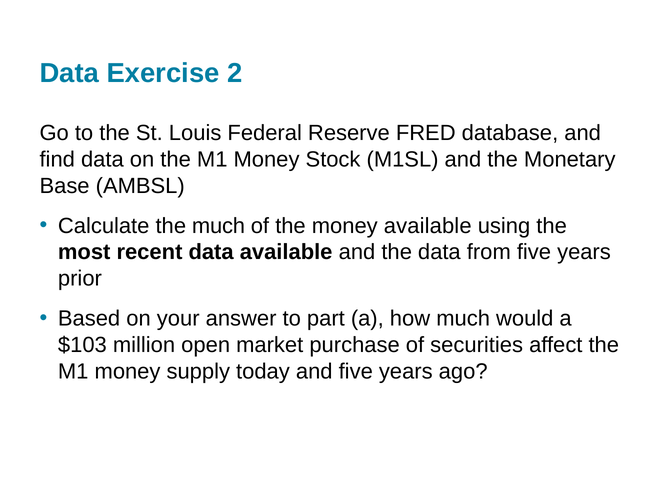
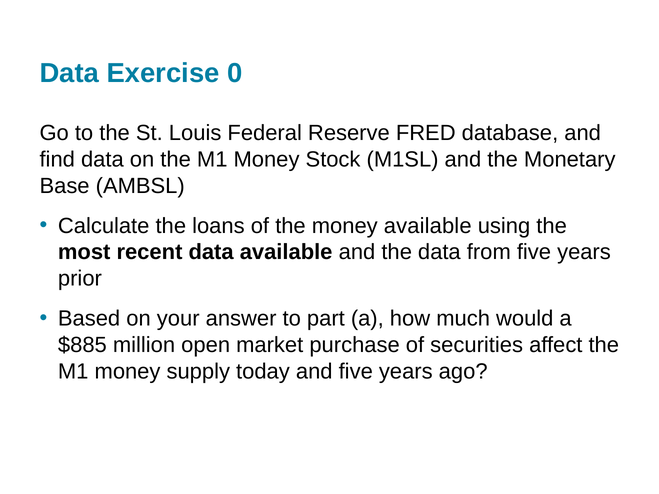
2: 2 -> 0 (235, 73)
the much: much -> loans (218, 226)
$103: $103 -> $885 (82, 345)
